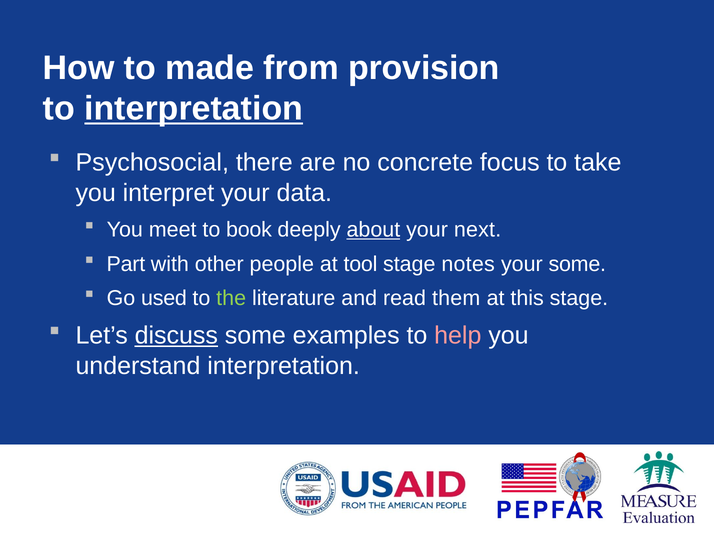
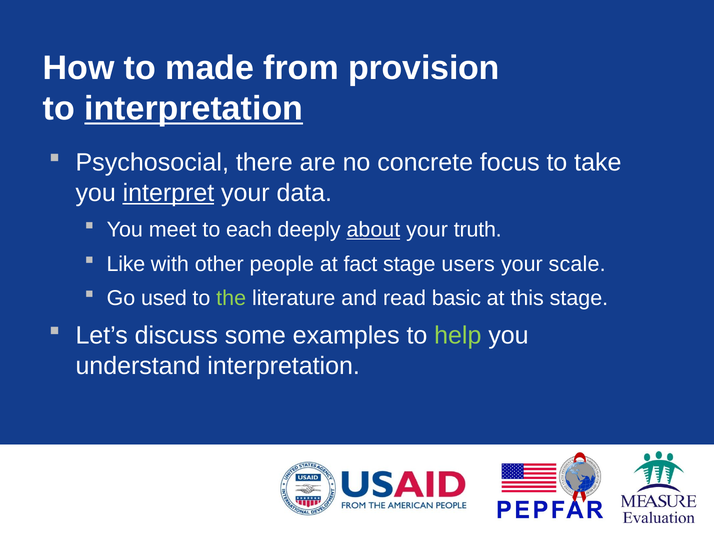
interpret underline: none -> present (168, 193)
book: book -> each (249, 230)
next: next -> truth (478, 230)
Part: Part -> Like (126, 264)
tool: tool -> fact (360, 264)
notes: notes -> users (468, 264)
your some: some -> scale (577, 264)
them: them -> basic (456, 298)
discuss underline: present -> none (176, 336)
help colour: pink -> light green (458, 336)
